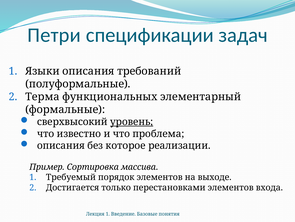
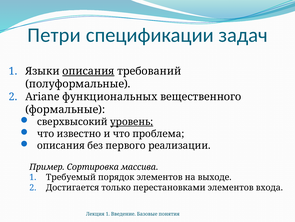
описания underline: none -> present (88, 71)
Терма: Терма -> Ariane (42, 97)
элементарный: элементарный -> вещественного (201, 97)
которое: которое -> первого (126, 145)
